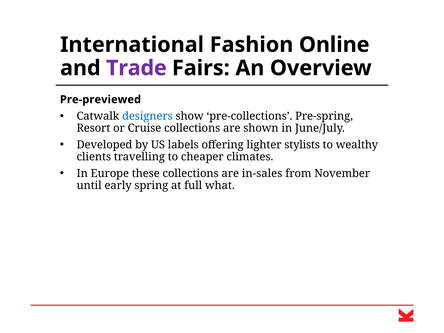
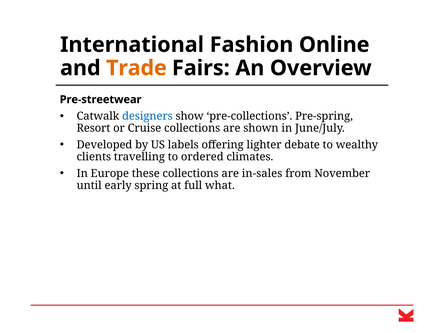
Trade colour: purple -> orange (136, 68)
Pre-previewed: Pre-previewed -> Pre-streetwear (101, 100)
stylists: stylists -> debate (302, 145)
cheaper: cheaper -> ordered (202, 157)
